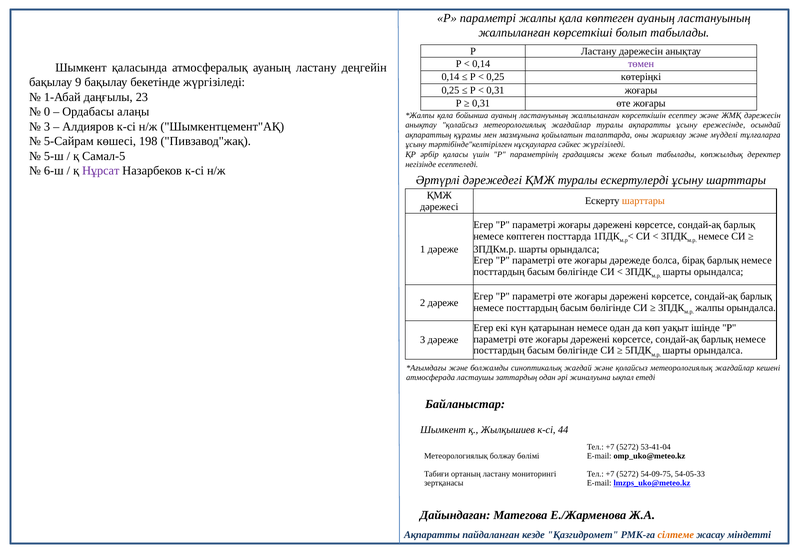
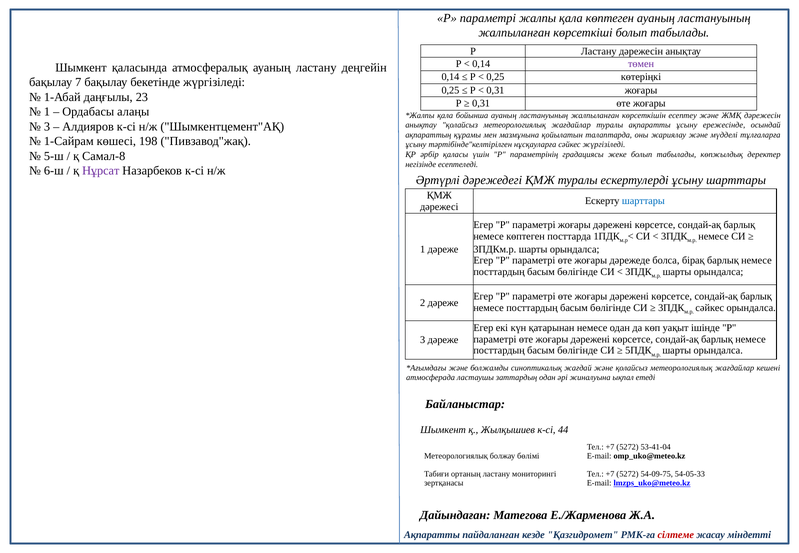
9: 9 -> 7 (78, 82)
0: 0 -> 1 (47, 112)
5-Сайрам: 5-Сайрам -> 1-Сайрам (69, 141)
Самал-5: Самал-5 -> Самал-8 (104, 156)
шарттары colour: orange -> blue (643, 201)
жалпы: жалпы -> сәйкес (710, 308)
сілтеме colour: orange -> red (676, 535)
